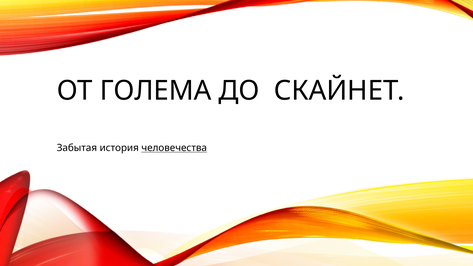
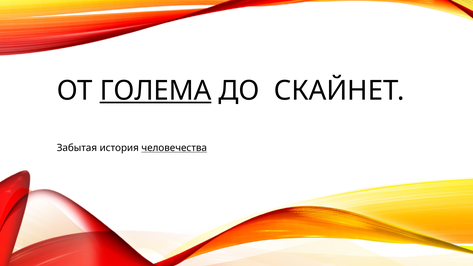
ГОЛЕМА underline: none -> present (156, 91)
